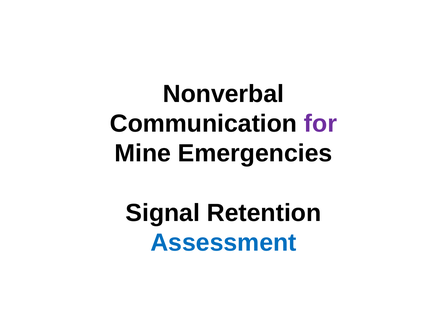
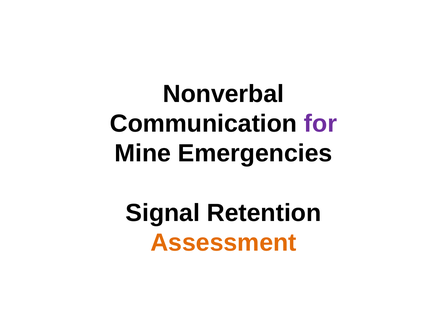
Assessment colour: blue -> orange (223, 243)
